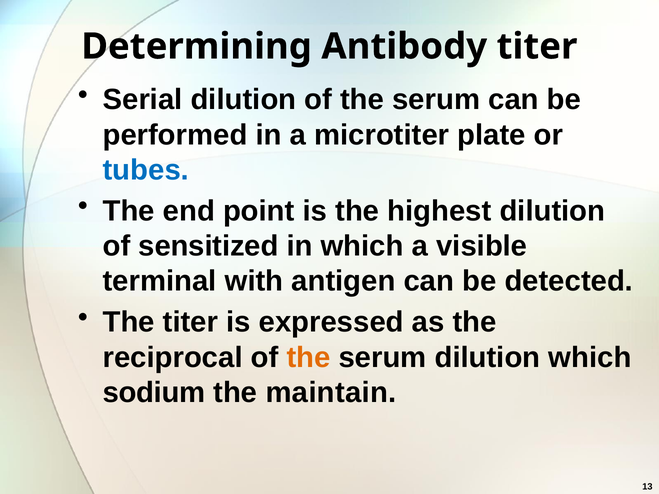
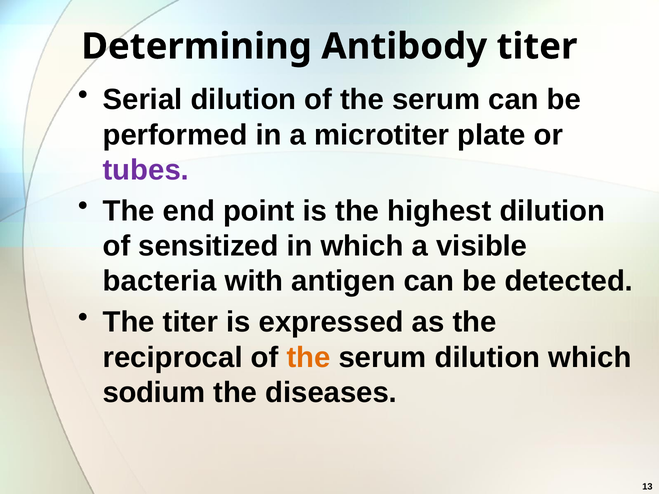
tubes colour: blue -> purple (146, 170)
terminal: terminal -> bacteria (160, 281)
maintain: maintain -> diseases (331, 393)
